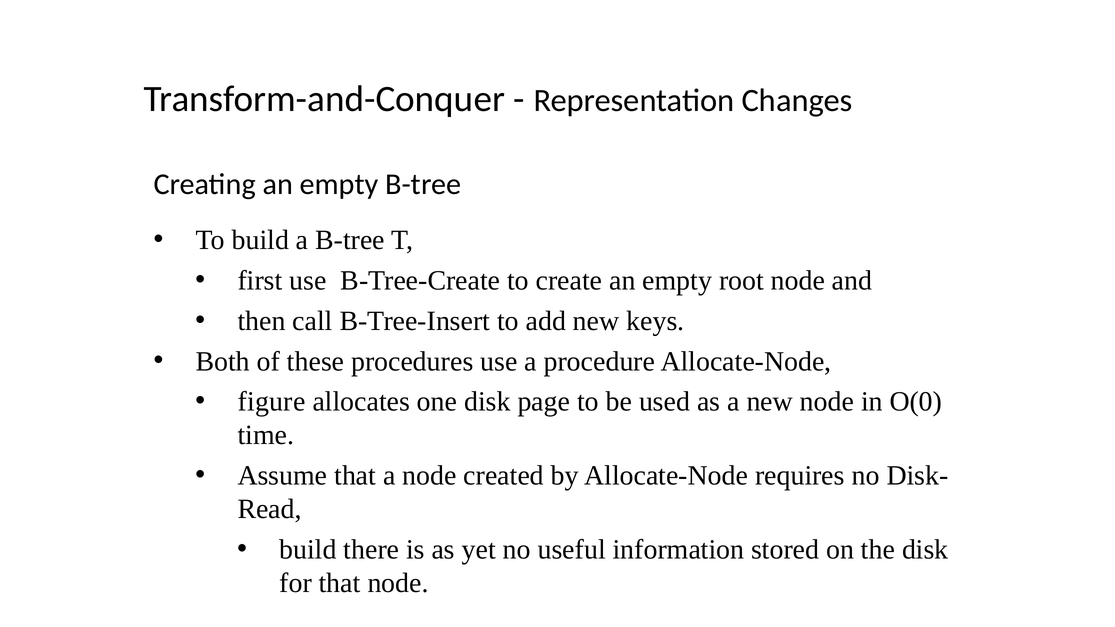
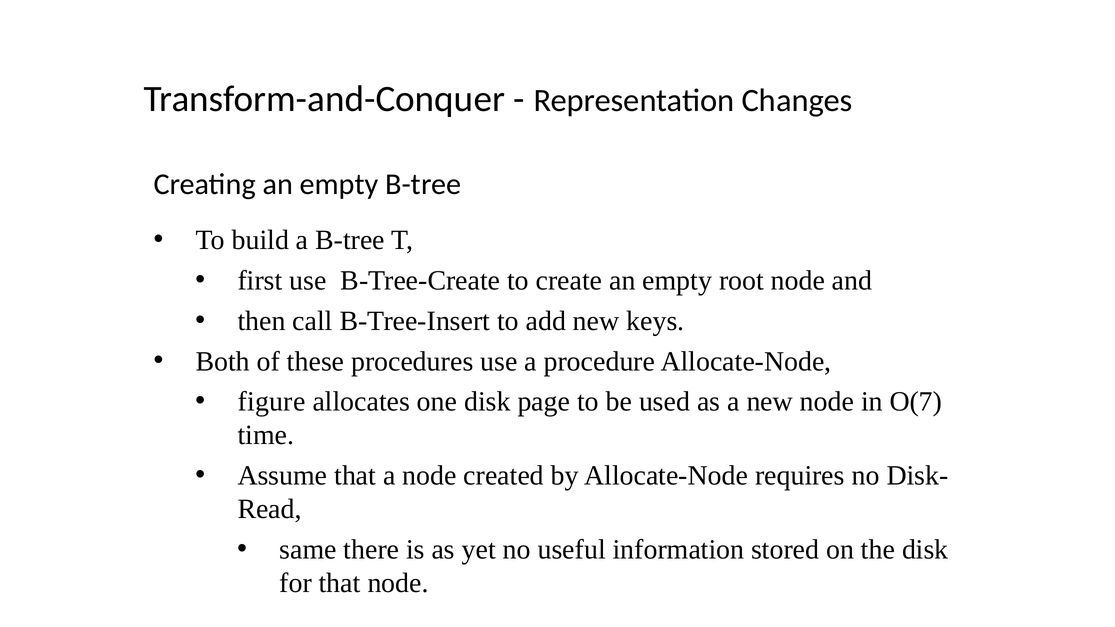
O(0: O(0 -> O(7 (916, 402)
build: build -> same (308, 550)
